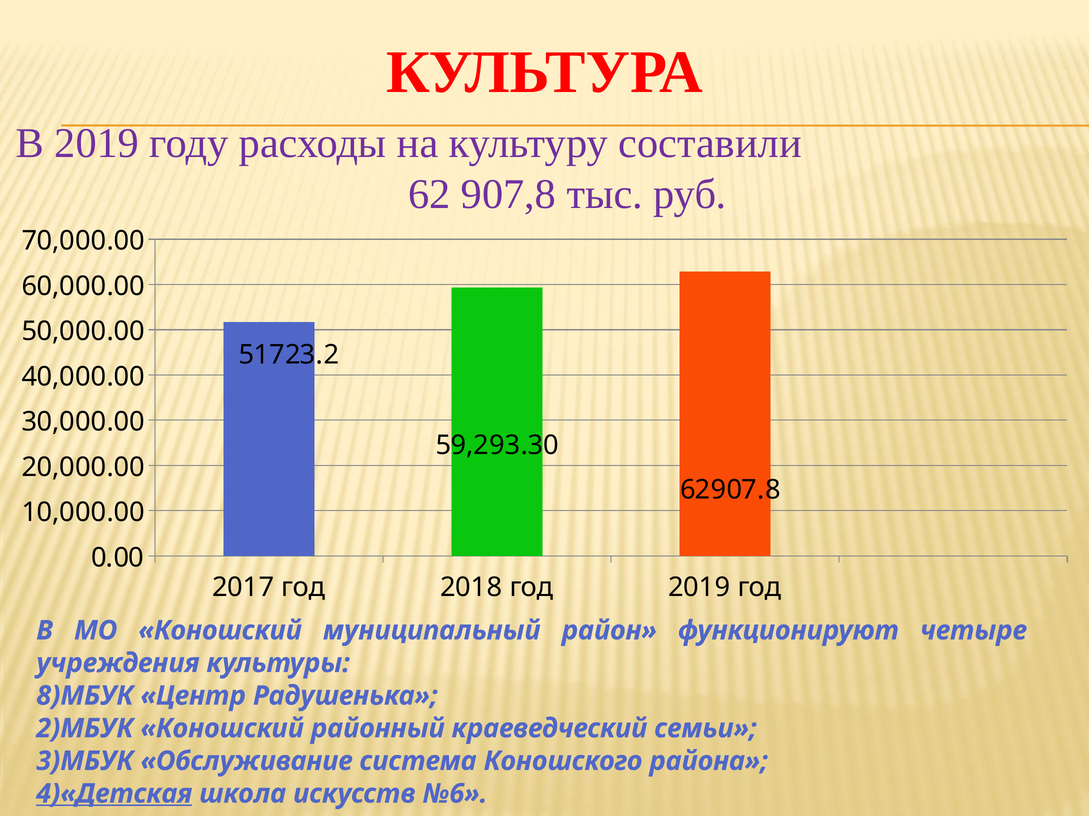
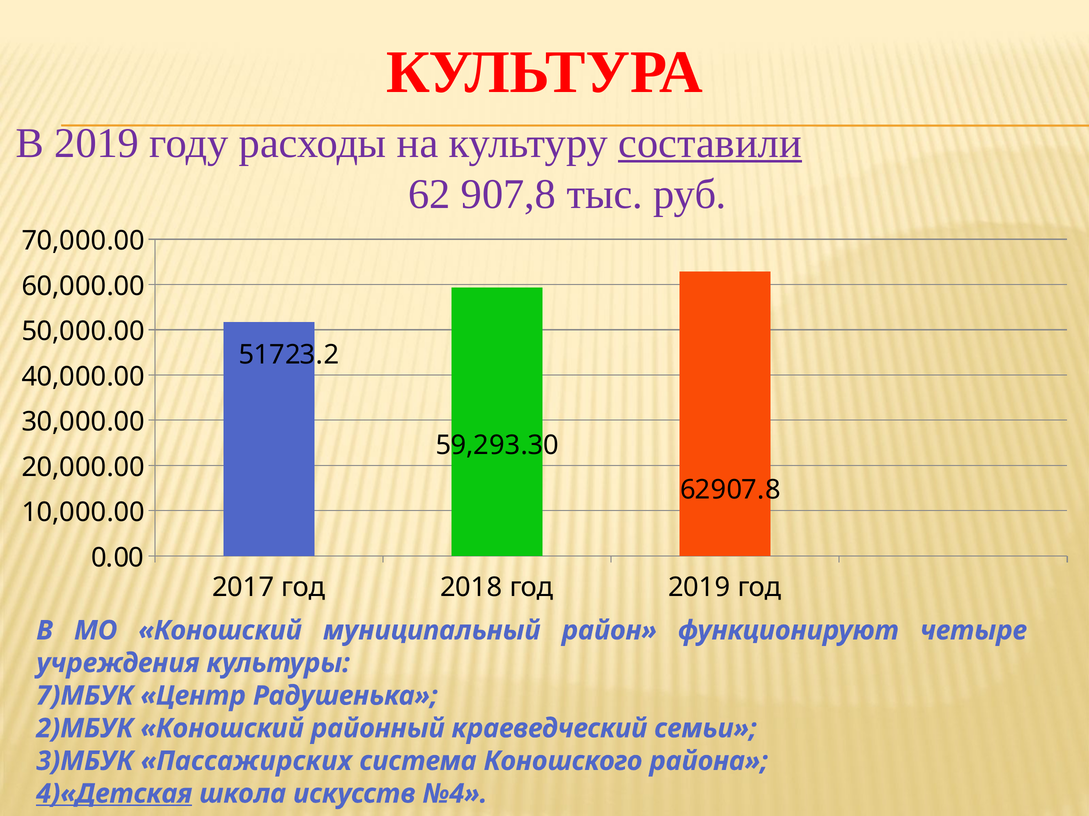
составили underline: none -> present (710, 143)
8)МБУК: 8)МБУК -> 7)МБУК (85, 696)
Обслуживание: Обслуживание -> Пассажирских (246, 762)
№6: №6 -> №4 (455, 794)
